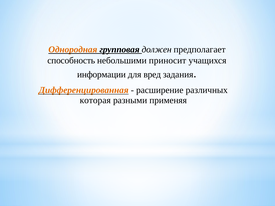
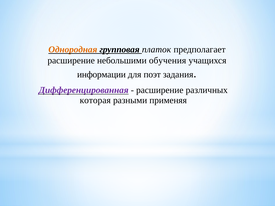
должен: должен -> платок (157, 50)
способность: способность -> расширение (71, 61)
приносит: приносит -> обучения (168, 61)
вред: вред -> поэт (152, 75)
Дифференцированная colour: orange -> purple (84, 90)
